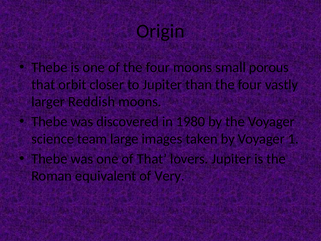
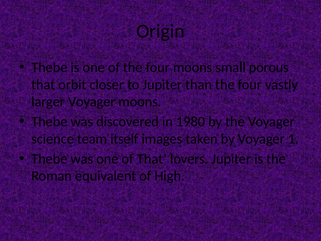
larger Reddish: Reddish -> Voyager (92, 102)
large: large -> itself (124, 139)
Very: Very -> High (170, 176)
